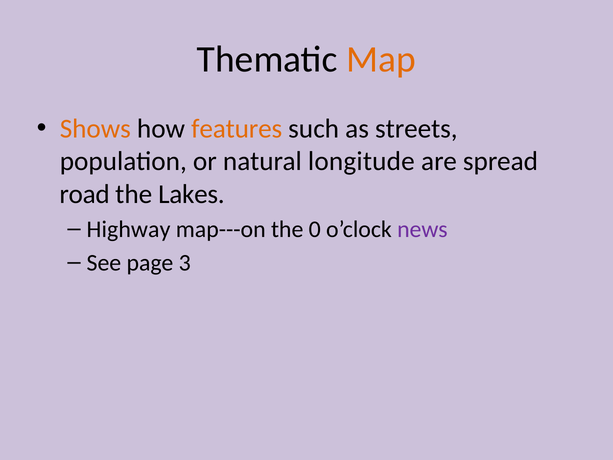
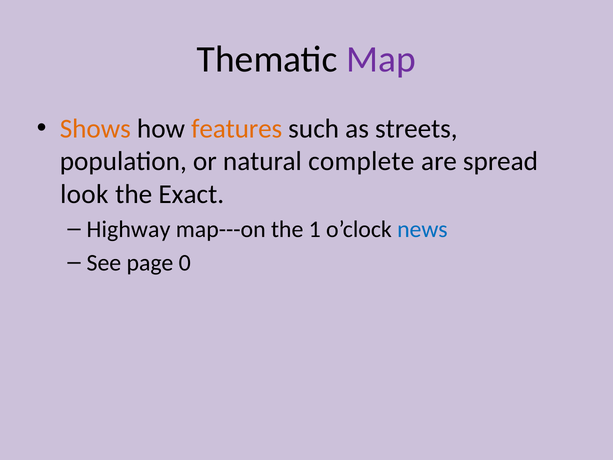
Map colour: orange -> purple (381, 59)
longitude: longitude -> complete (361, 161)
road: road -> look (84, 194)
Lakes: Lakes -> Exact (191, 194)
0: 0 -> 1 (315, 229)
news colour: purple -> blue (422, 229)
3: 3 -> 0 (185, 263)
